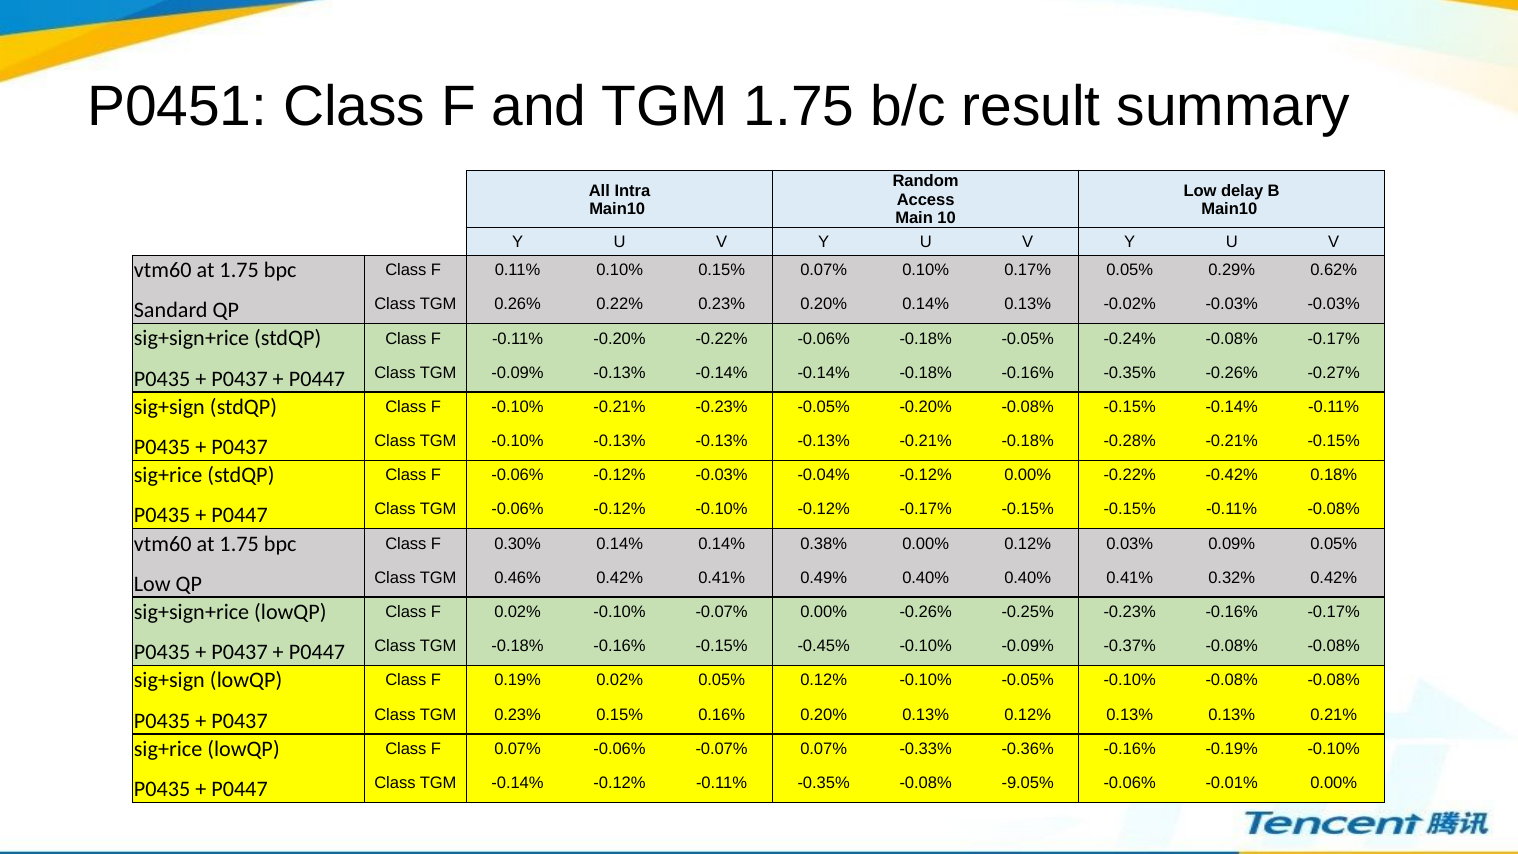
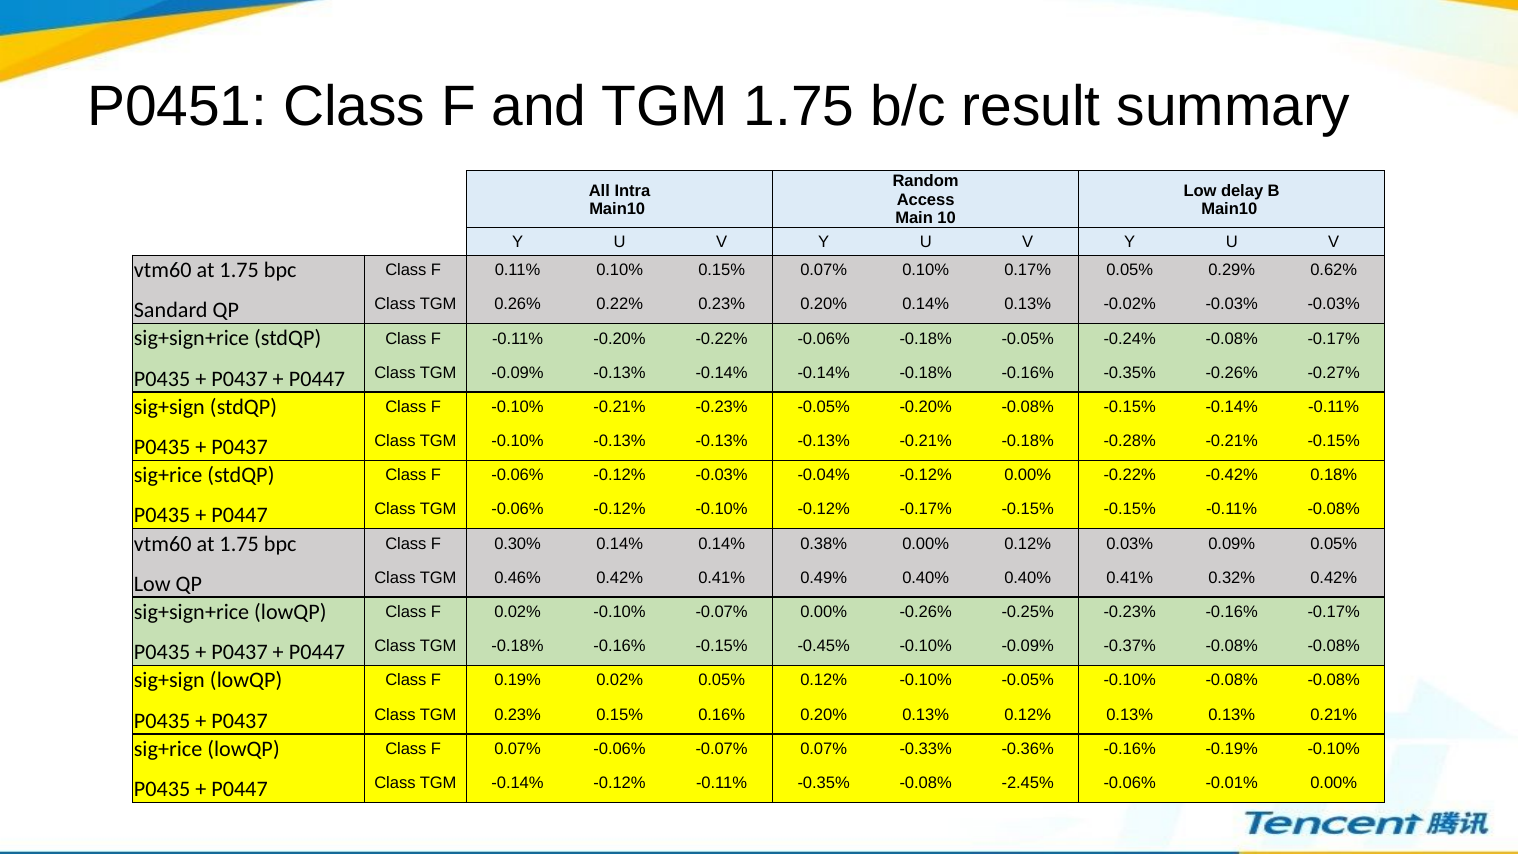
-9.05%: -9.05% -> -2.45% (1028, 783)
